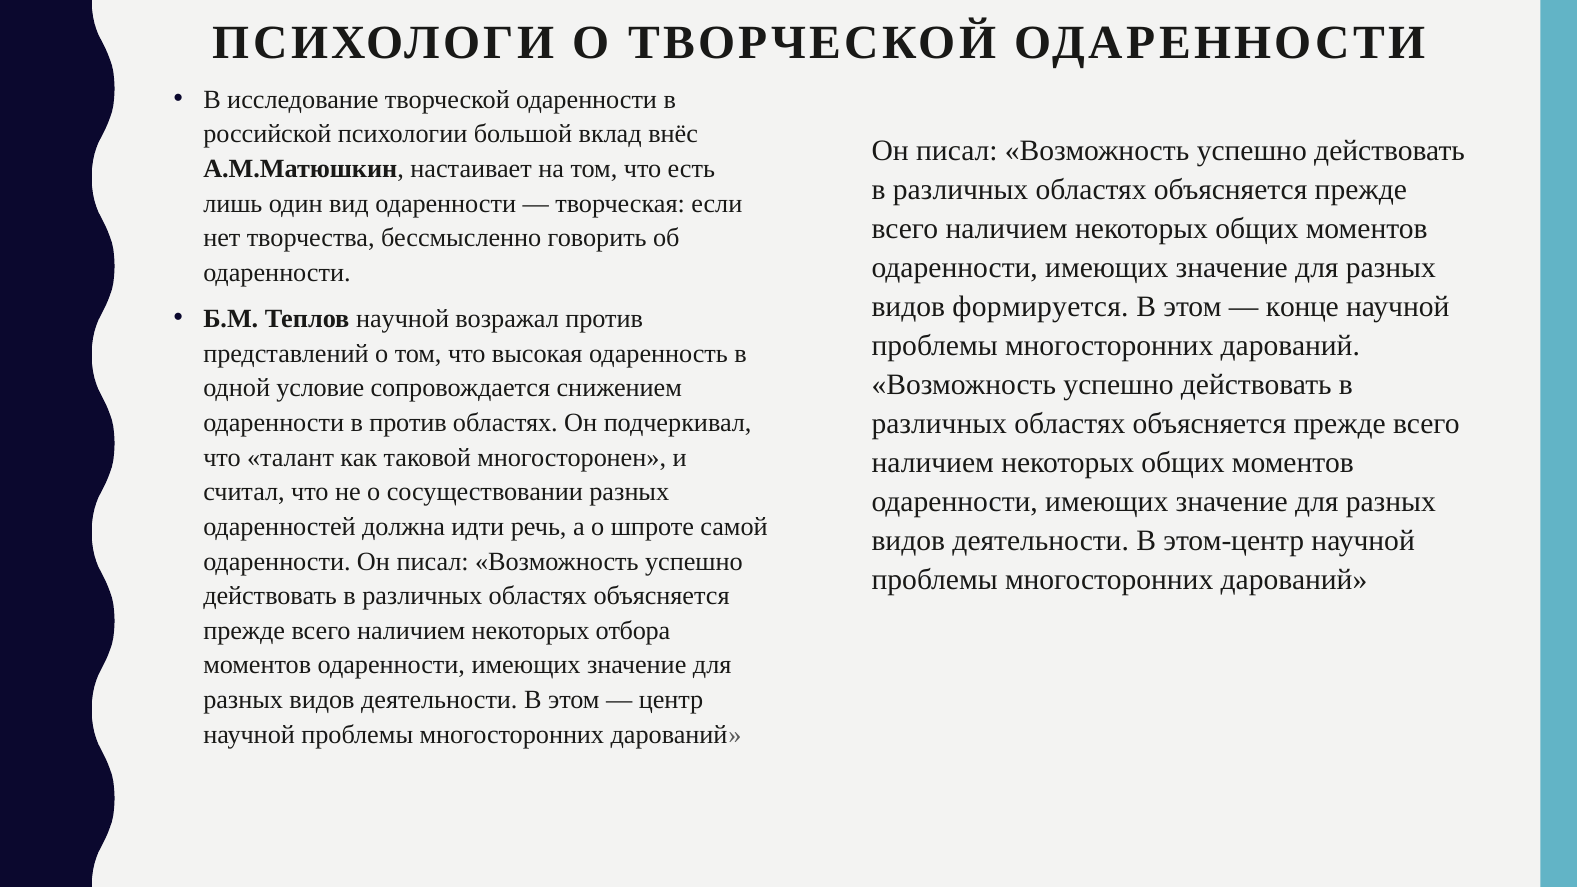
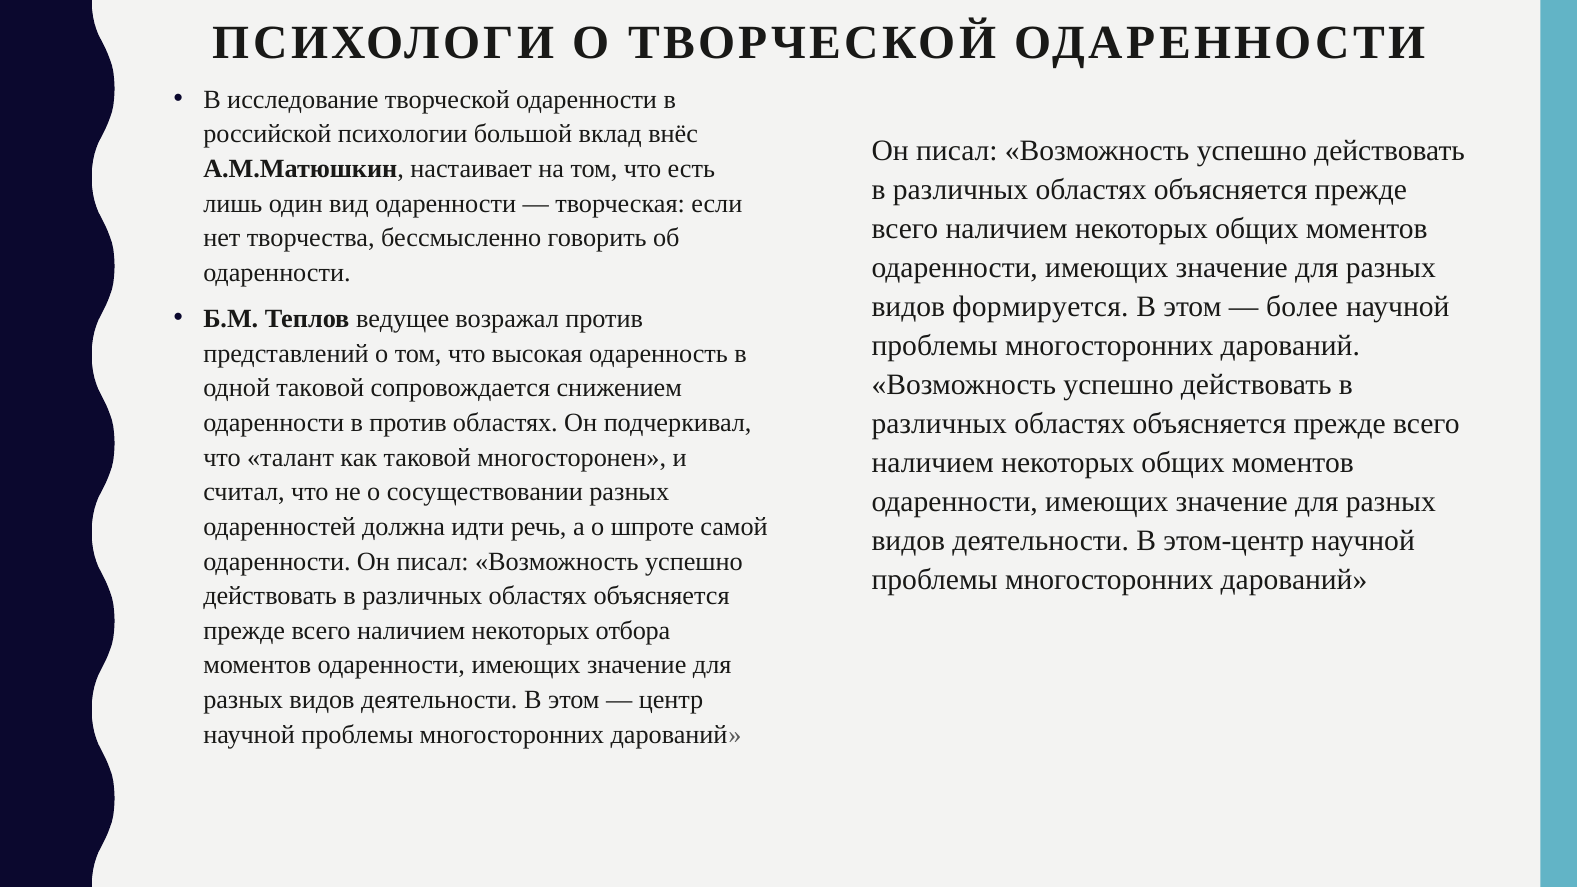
конце: конце -> более (1302, 307)
Теплов научной: научной -> ведущее (403, 319)
одной условие: условие -> таковой (320, 388)
